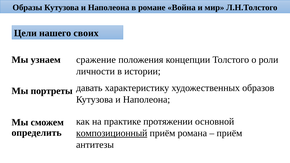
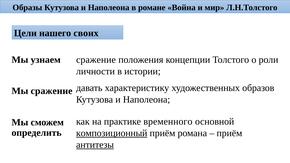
Мы портреты: портреты -> сражение (52, 91)
протяжении: протяжении -> временного (168, 122)
антитезы underline: none -> present (95, 145)
